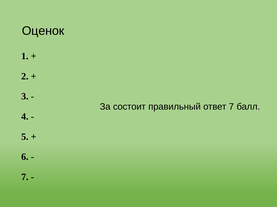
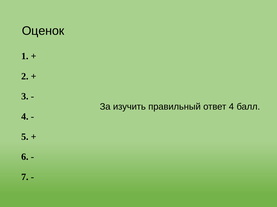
состоит: состоит -> изучить (129, 107)
ответ 7: 7 -> 4 (231, 107)
